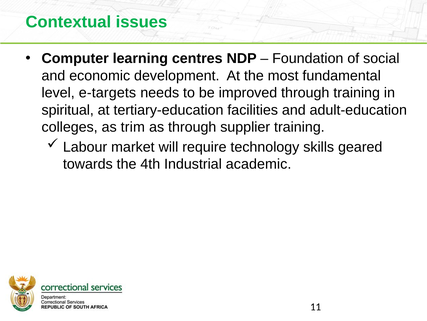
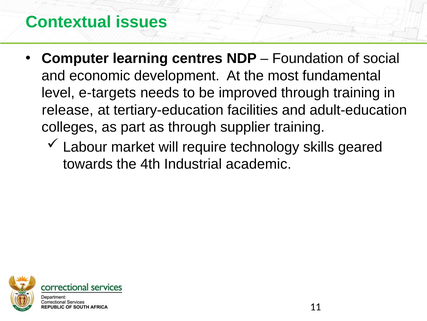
spiritual: spiritual -> release (68, 110)
trim: trim -> part (133, 127)
